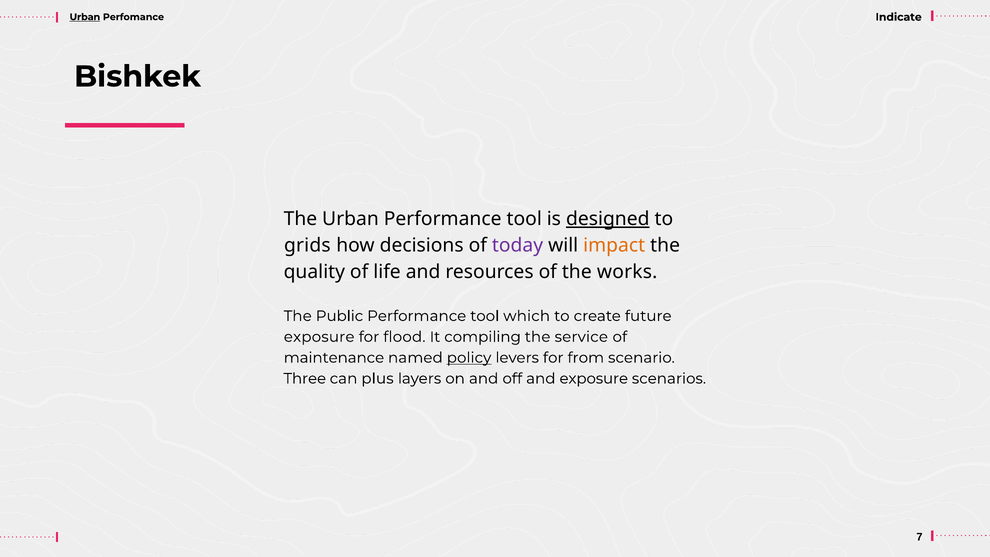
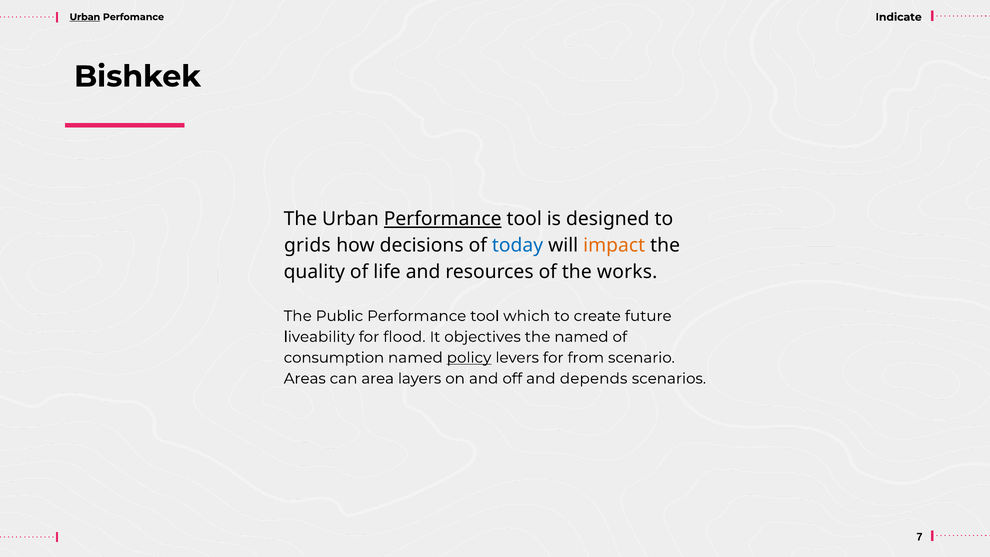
Performance underline: none -> present (443, 219)
designed underline: present -> none (608, 219)
today colour: purple -> blue (518, 246)
exposure: exposure -> liveability (319, 337)
compiling: compiling -> objectives (483, 337)
the service: service -> named (581, 337)
maintenance: maintenance -> consumption (334, 358)
Three: Three -> Areas (305, 378)
plus: plus -> area (378, 378)
and exposure: exposure -> depends (594, 378)
